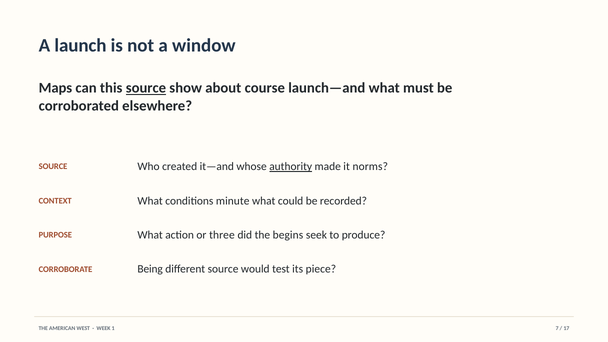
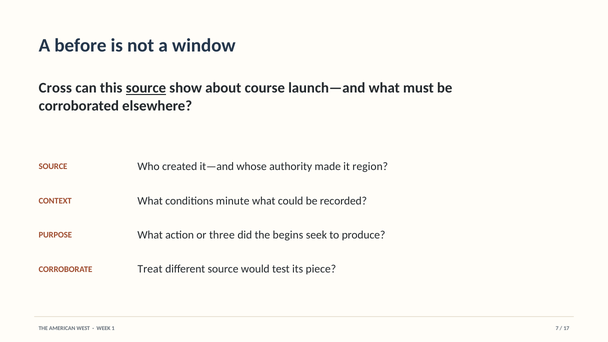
launch: launch -> before (80, 45)
Maps: Maps -> Cross (55, 88)
authority underline: present -> none (291, 167)
norms: norms -> region (370, 167)
Being: Being -> Treat (150, 269)
